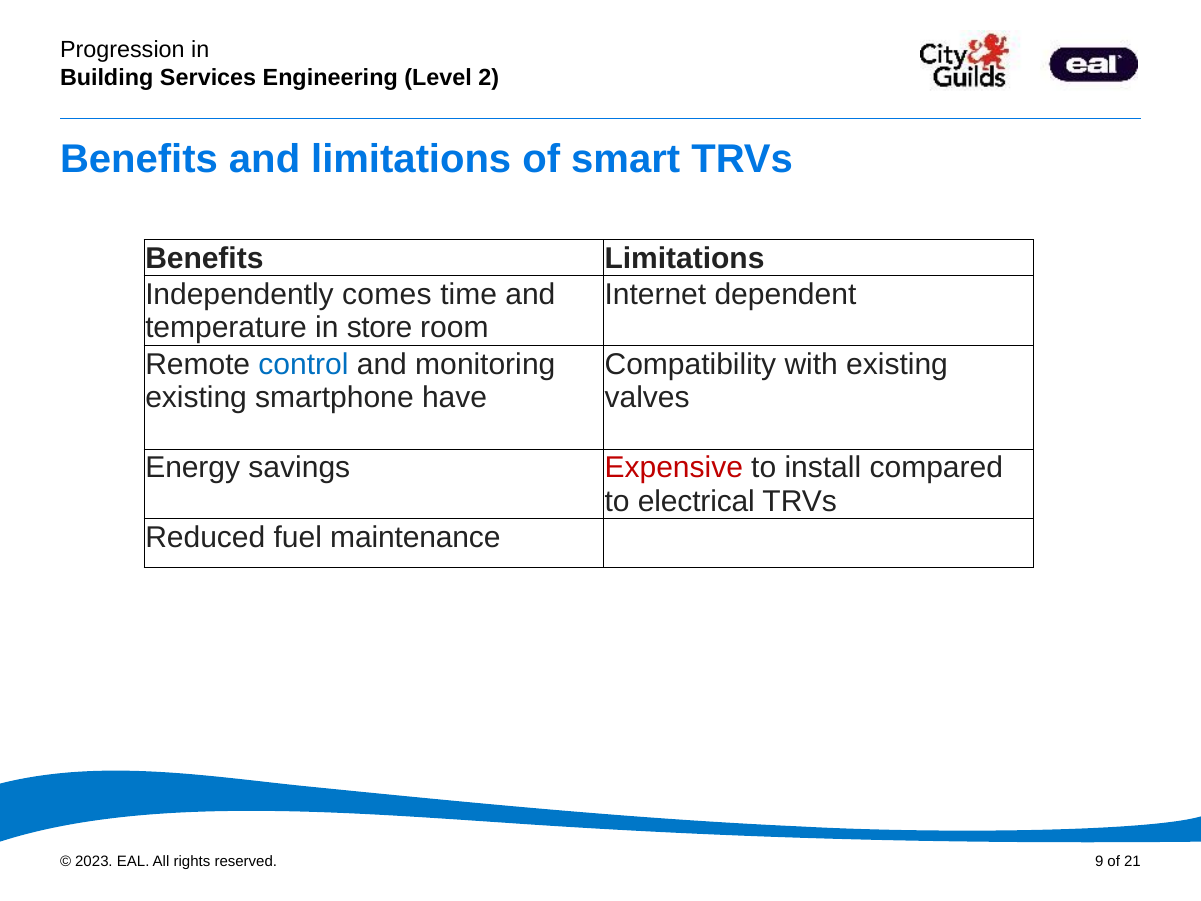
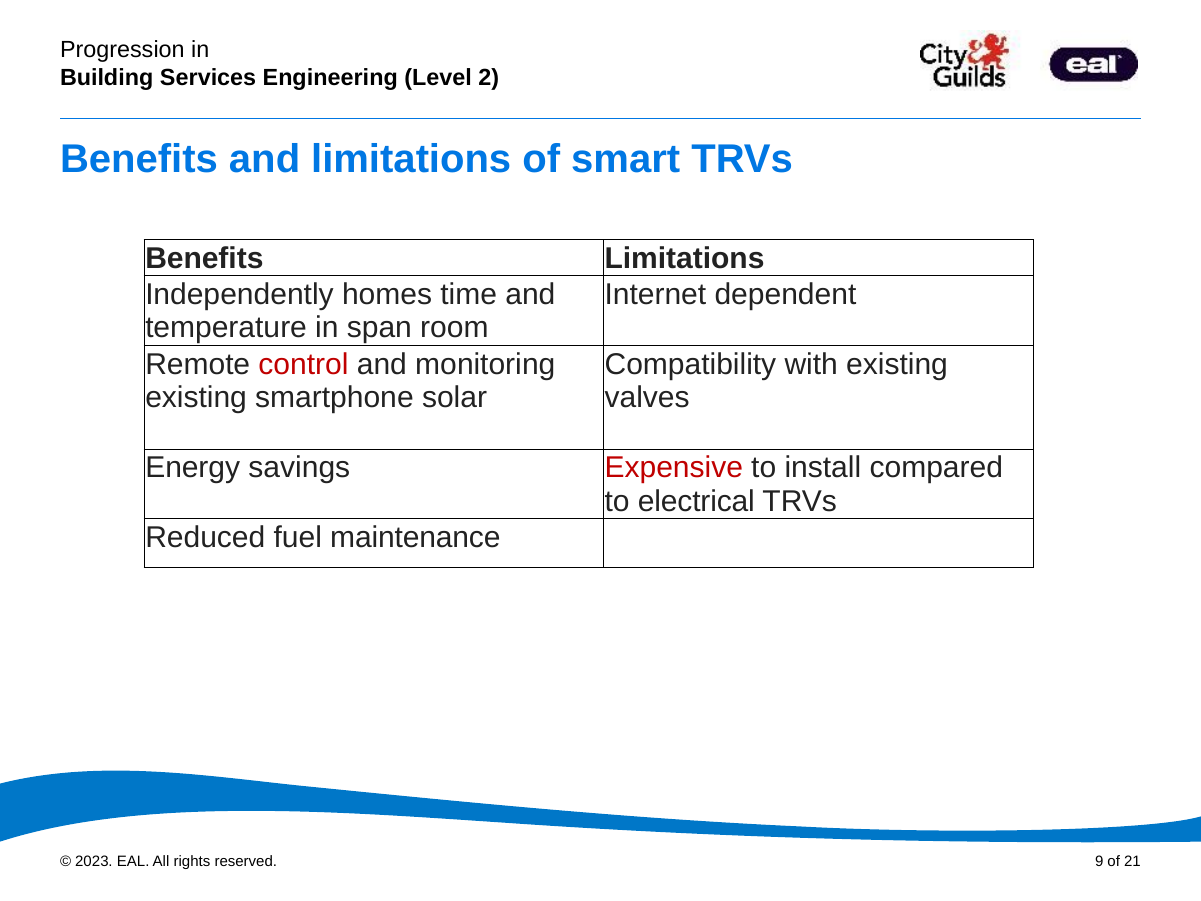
comes: comes -> homes (387, 294)
store: store -> span (379, 328)
control colour: blue -> red (303, 364)
have: have -> solar (455, 398)
